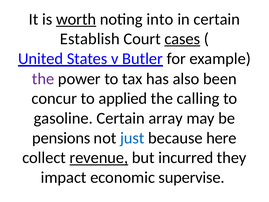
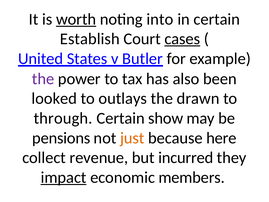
concur: concur -> looked (54, 98)
applied: applied -> outlays (123, 98)
calling: calling -> drawn (198, 98)
gasoline: gasoline -> through (63, 118)
array: array -> show (166, 118)
just colour: blue -> orange (132, 138)
revenue underline: present -> none (99, 158)
impact underline: none -> present (64, 177)
supervise: supervise -> members (192, 177)
